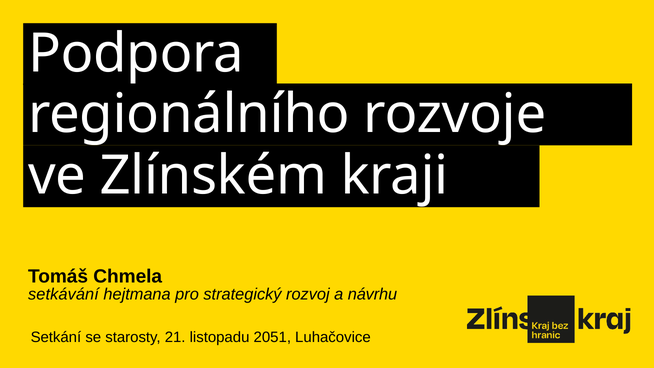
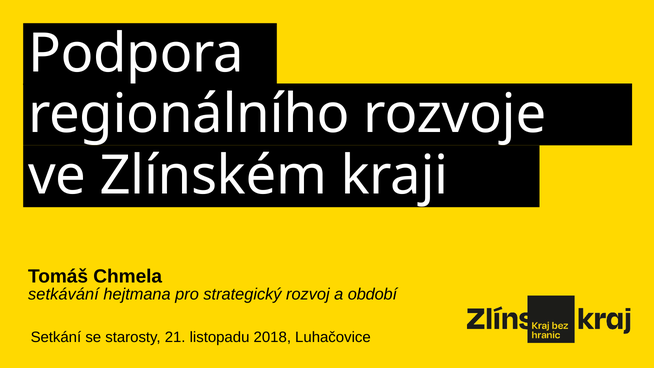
návrhu: návrhu -> období (372, 294)
2051: 2051 -> 2018 (272, 337)
